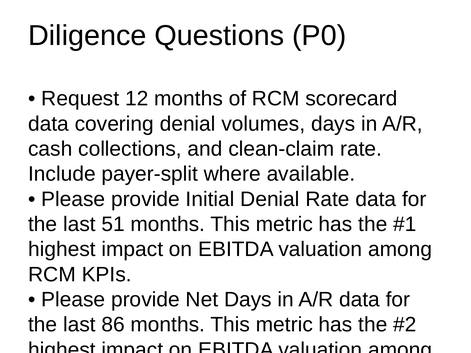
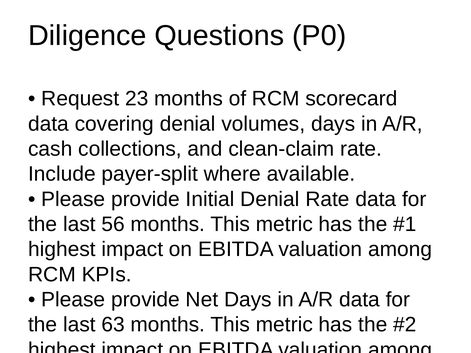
12: 12 -> 23 (137, 99)
51: 51 -> 56 (113, 224)
86: 86 -> 63 (113, 325)
